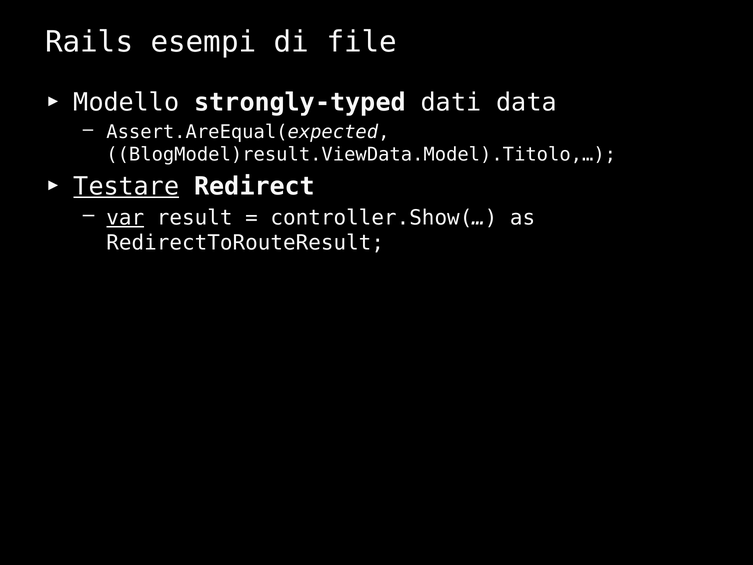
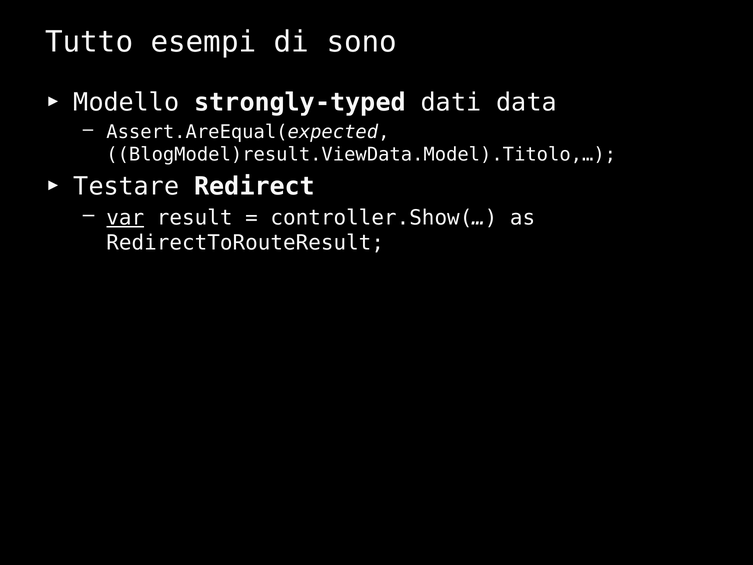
Rails: Rails -> Tutto (89, 42)
file: file -> sono (362, 42)
Testare underline: present -> none (126, 186)
